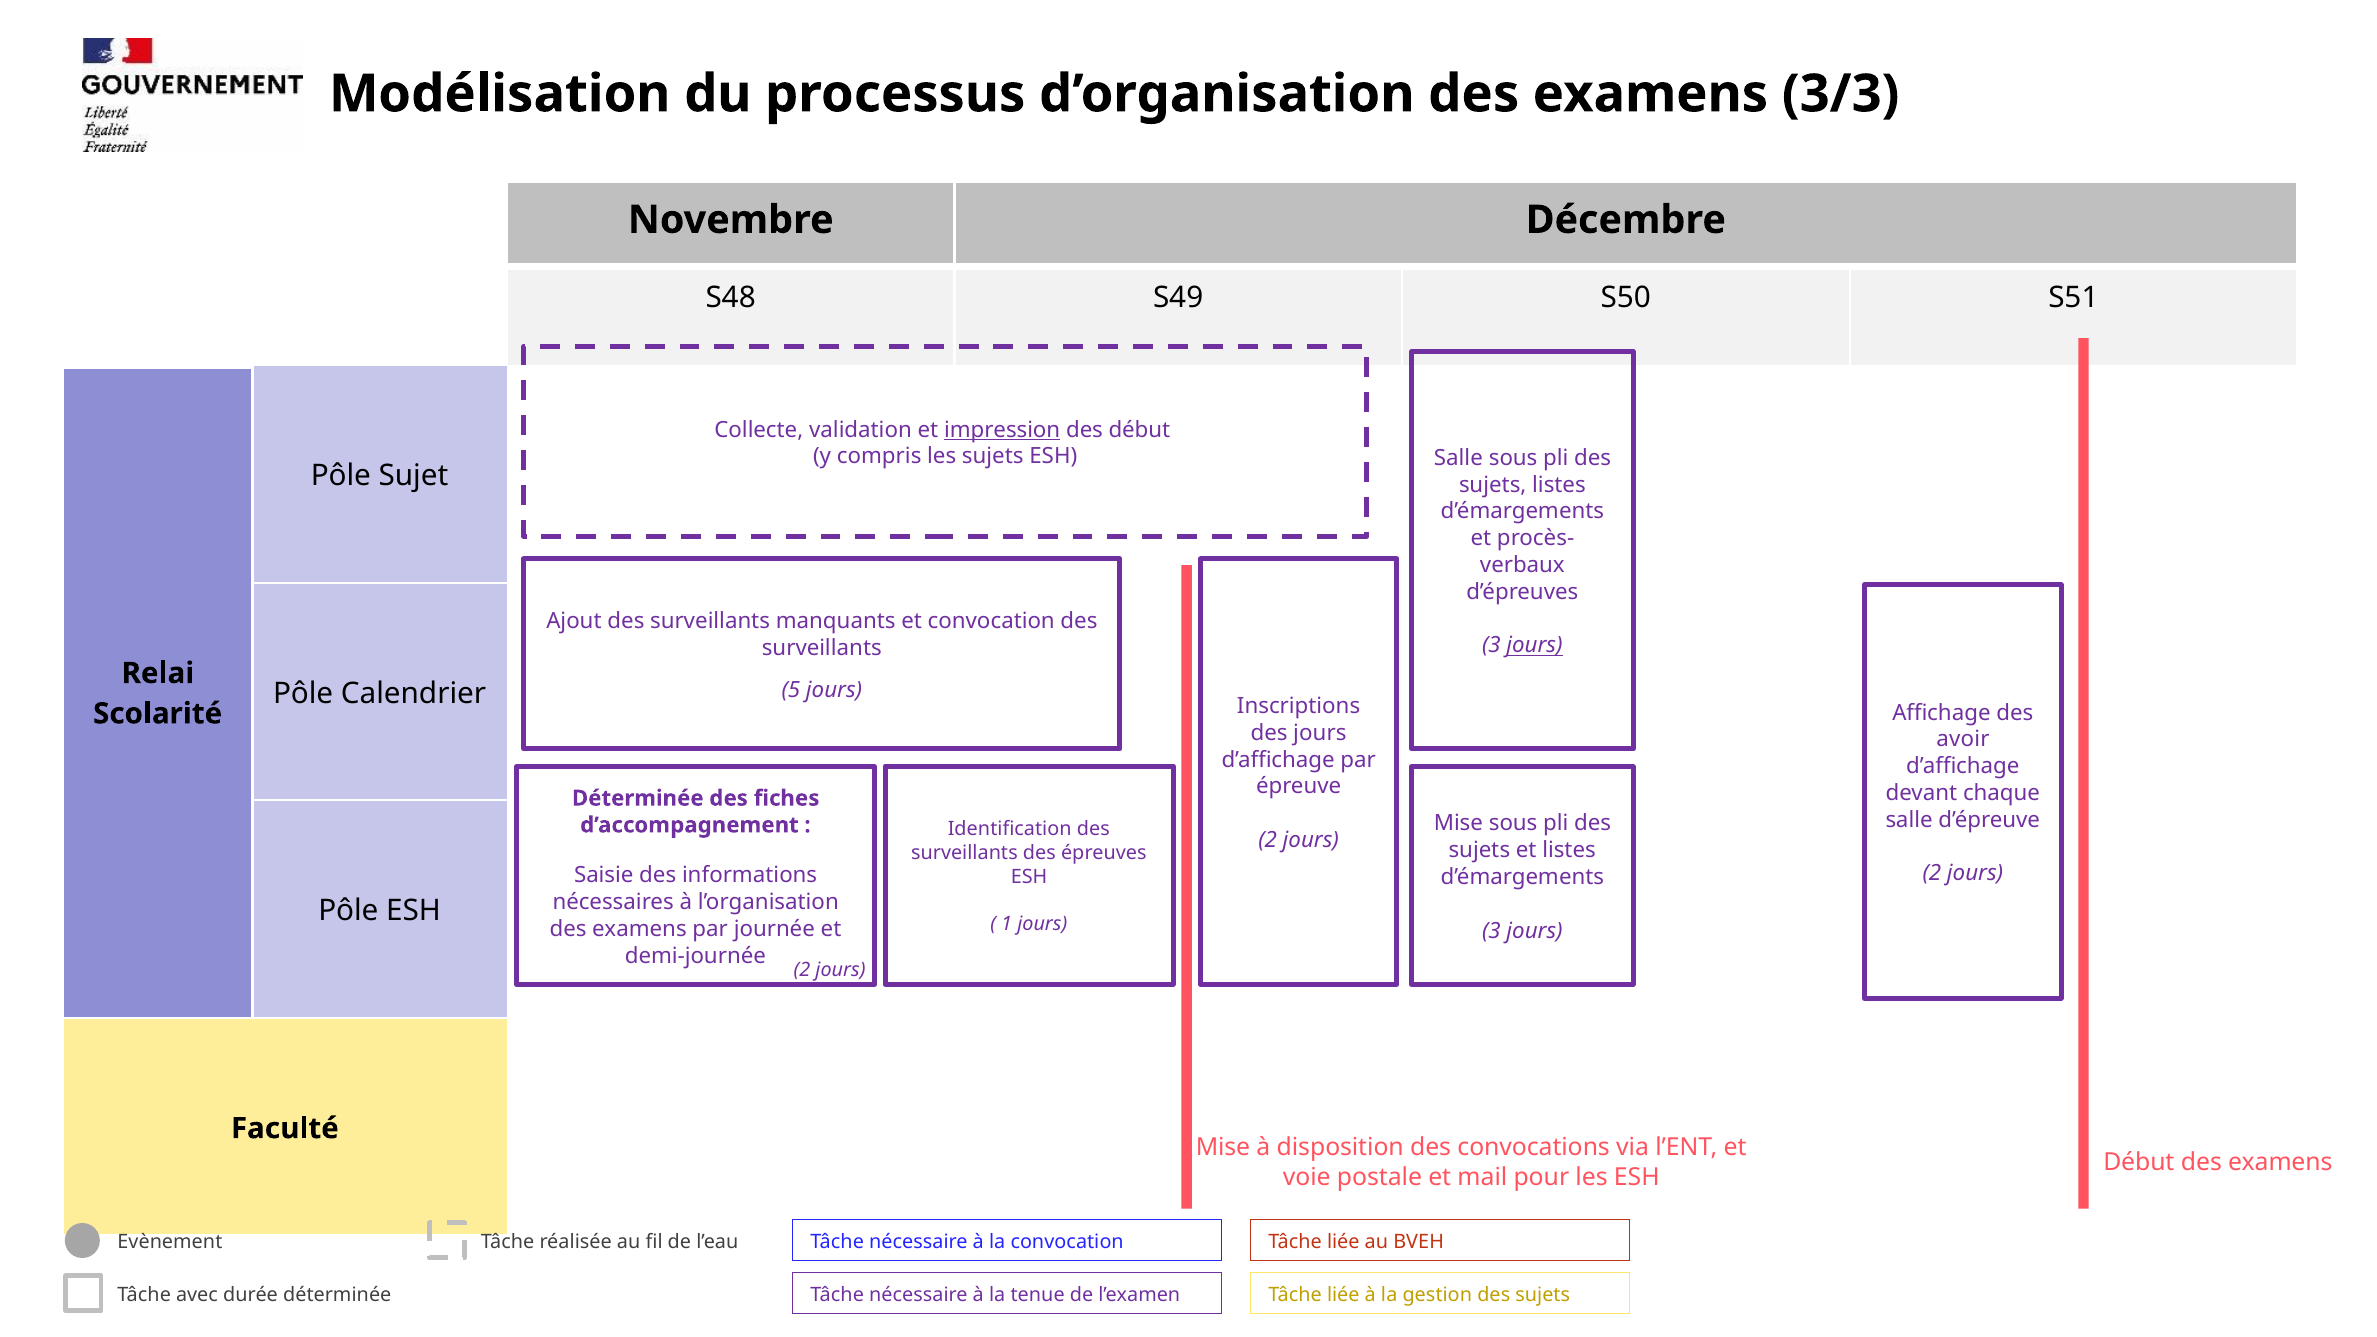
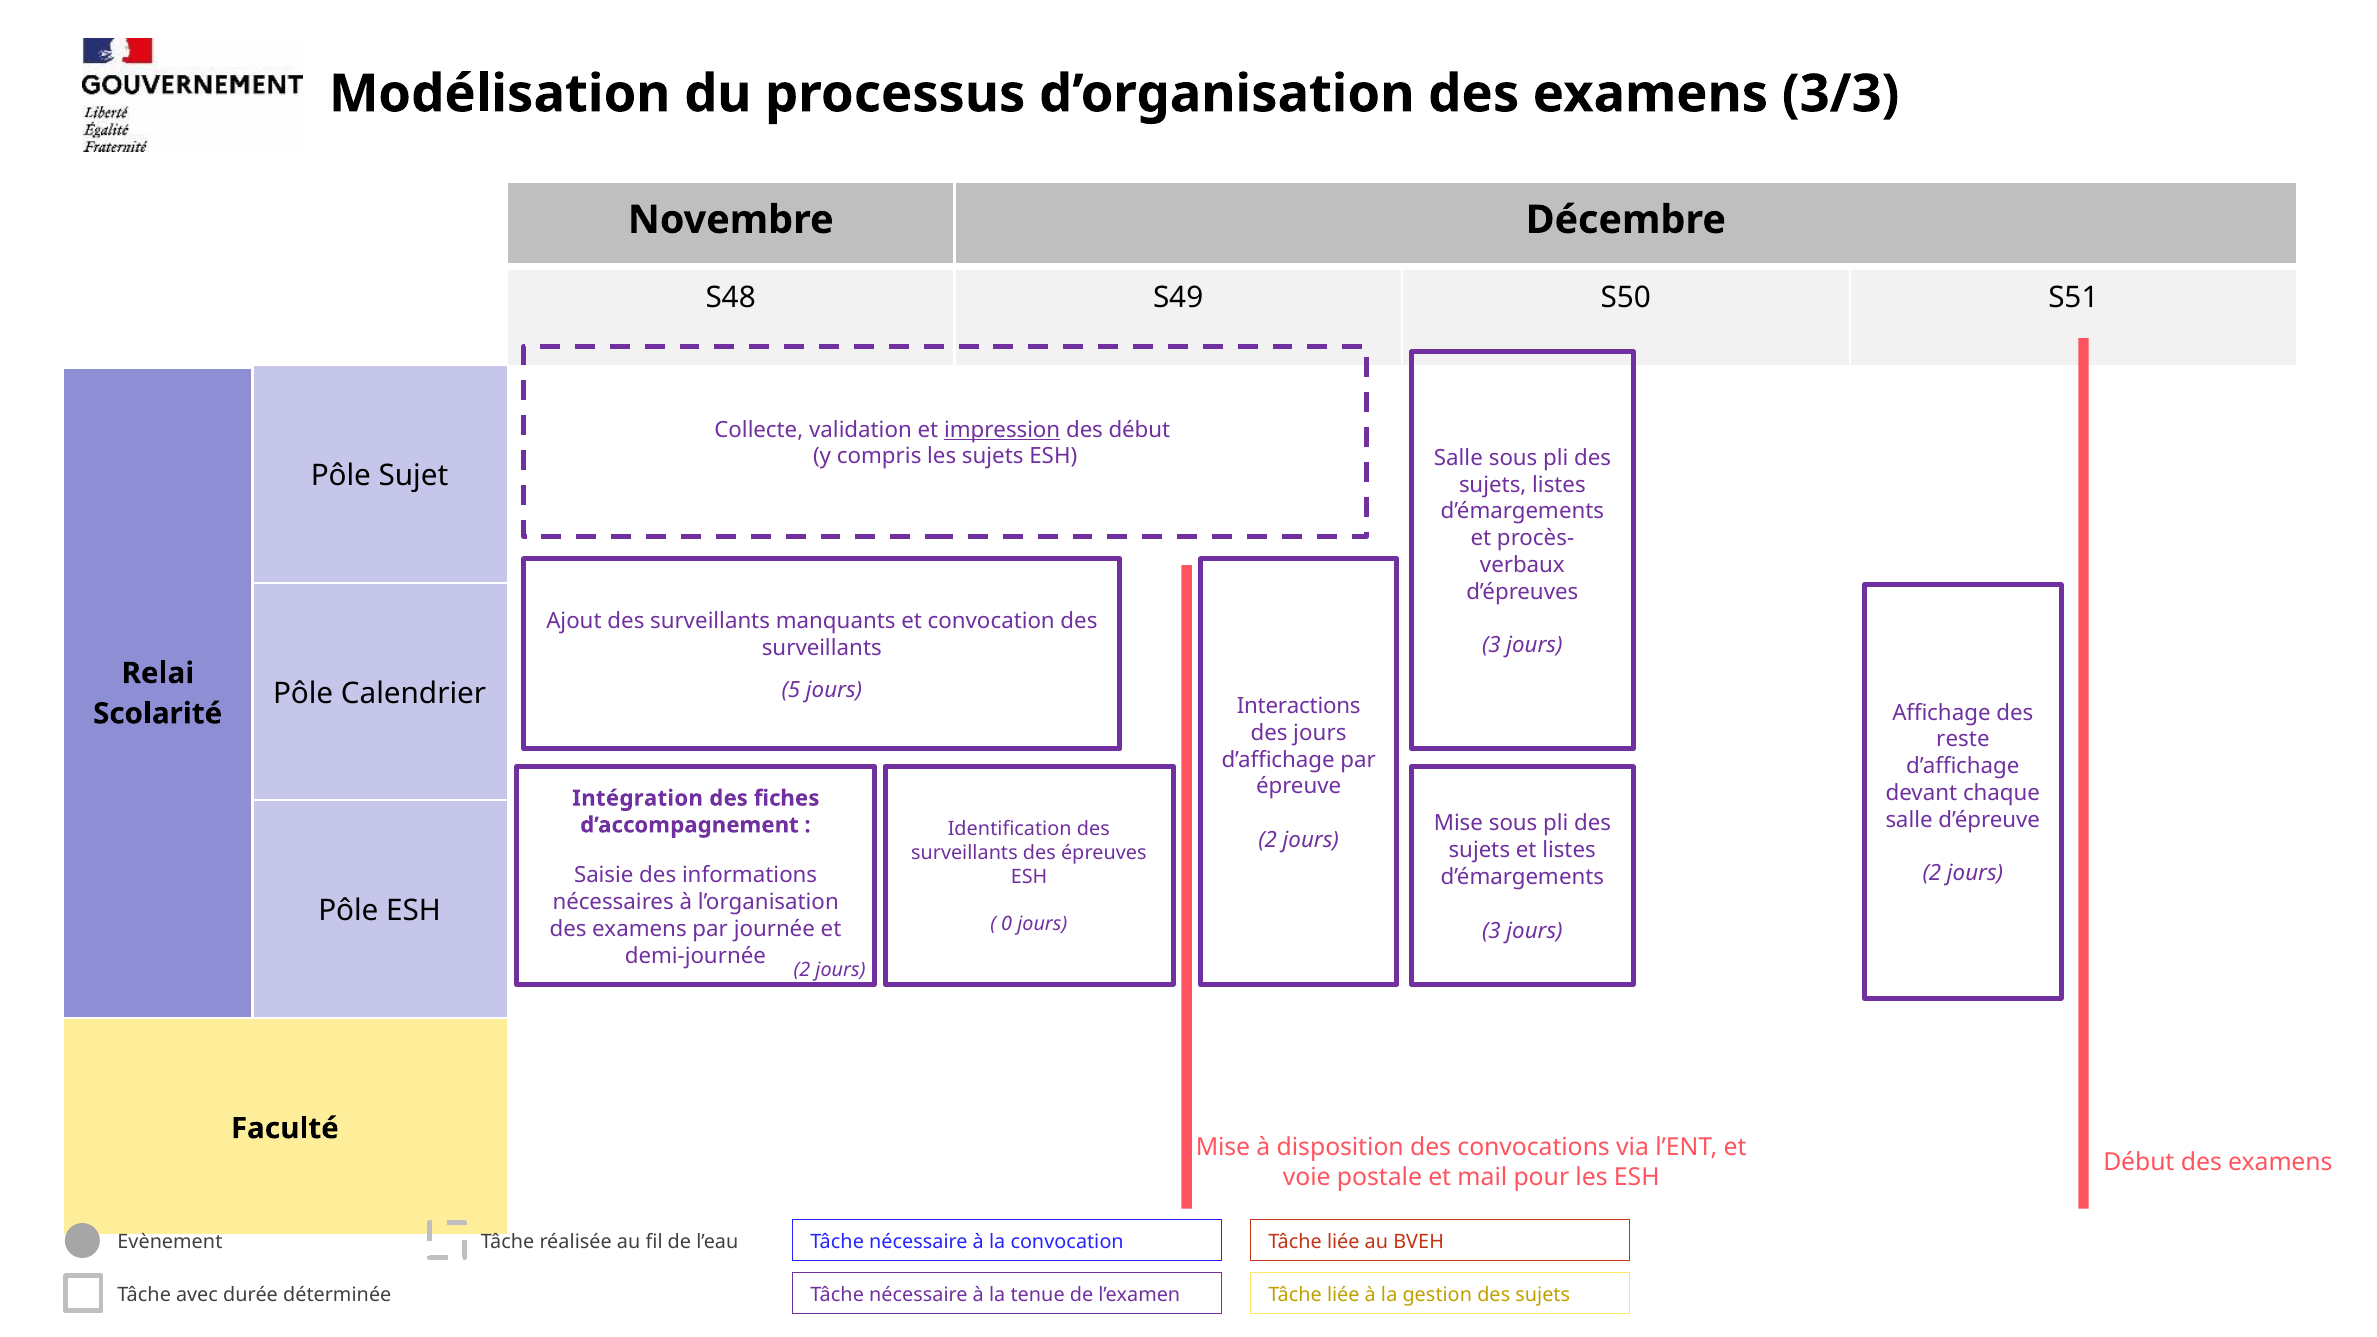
jours underline: present -> none (1534, 646)
Inscriptions: Inscriptions -> Interactions (1299, 706)
avoir: avoir -> reste (1963, 739)
Déterminée: Déterminée -> Intégration (638, 798)
1: 1 -> 0 (1007, 924)
